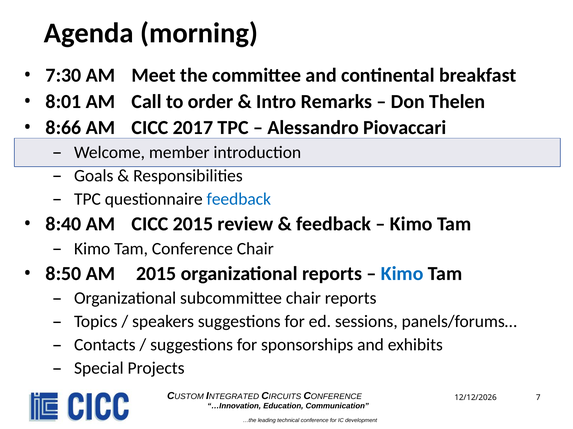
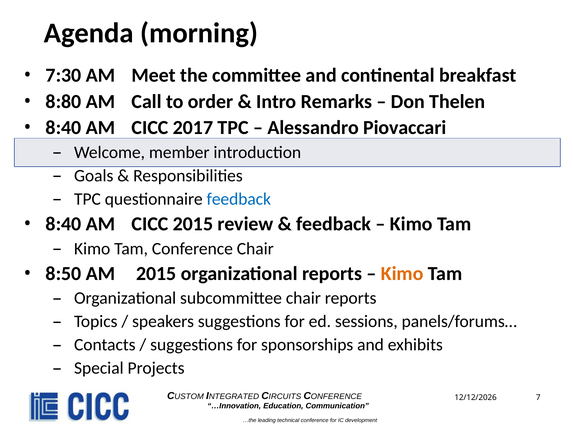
8:01: 8:01 -> 8:80 (63, 102)
8:66: 8:66 -> 8:40 (63, 128)
Kimo colour: blue -> orange (402, 274)
